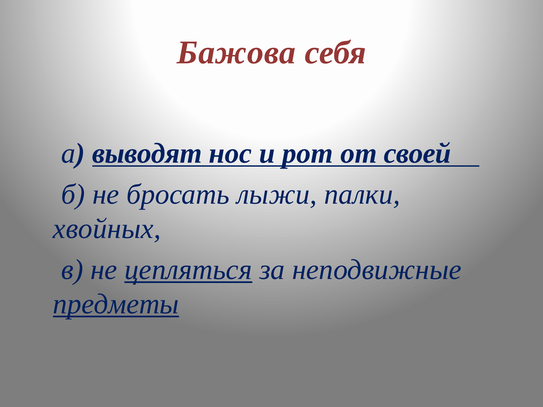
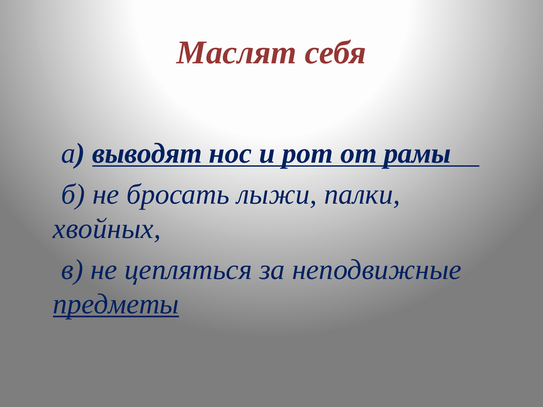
Бажова: Бажова -> Маслят (237, 53)
своей: своей -> рамы (417, 153)
цепляться underline: present -> none (188, 270)
